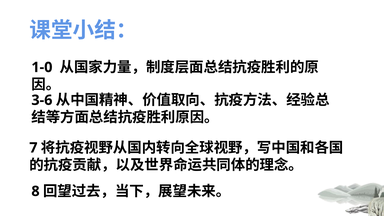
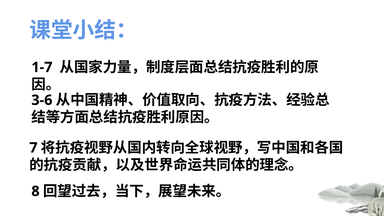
1-0: 1-0 -> 1-7 (42, 67)
